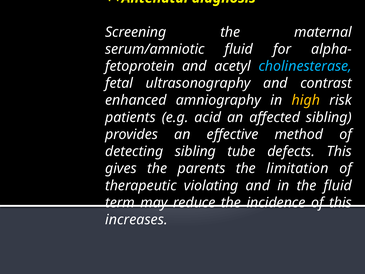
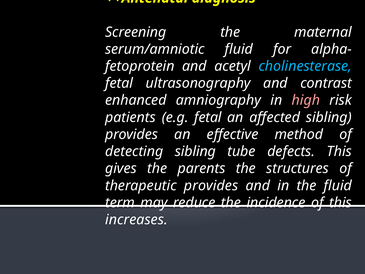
high colour: yellow -> pink (306, 100)
e.g acid: acid -> fetal (208, 117)
limitation: limitation -> structures (298, 168)
therapeutic violating: violating -> provides (211, 185)
